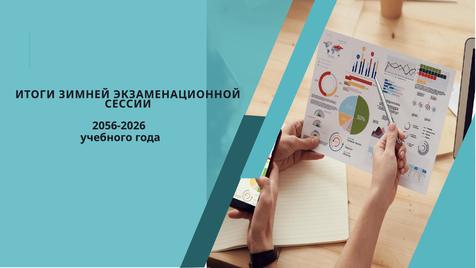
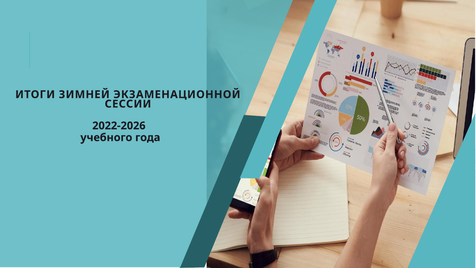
2056-2026: 2056-2026 -> 2022-2026 (119, 126)
